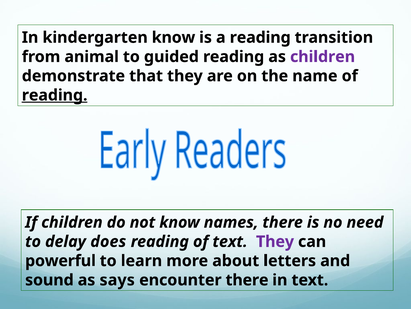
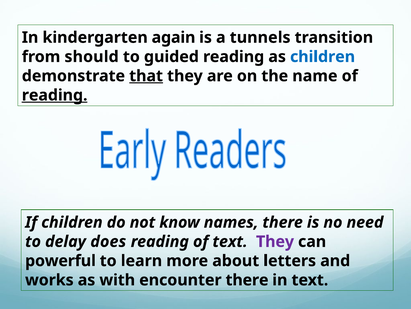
kindergarten know: know -> again (173, 37)
a reading: reading -> tunnels (260, 37)
animal: animal -> should (92, 57)
children colour: purple -> blue (323, 57)
that underline: none -> present (146, 76)
sound: sound -> works (49, 279)
says: says -> with (117, 279)
